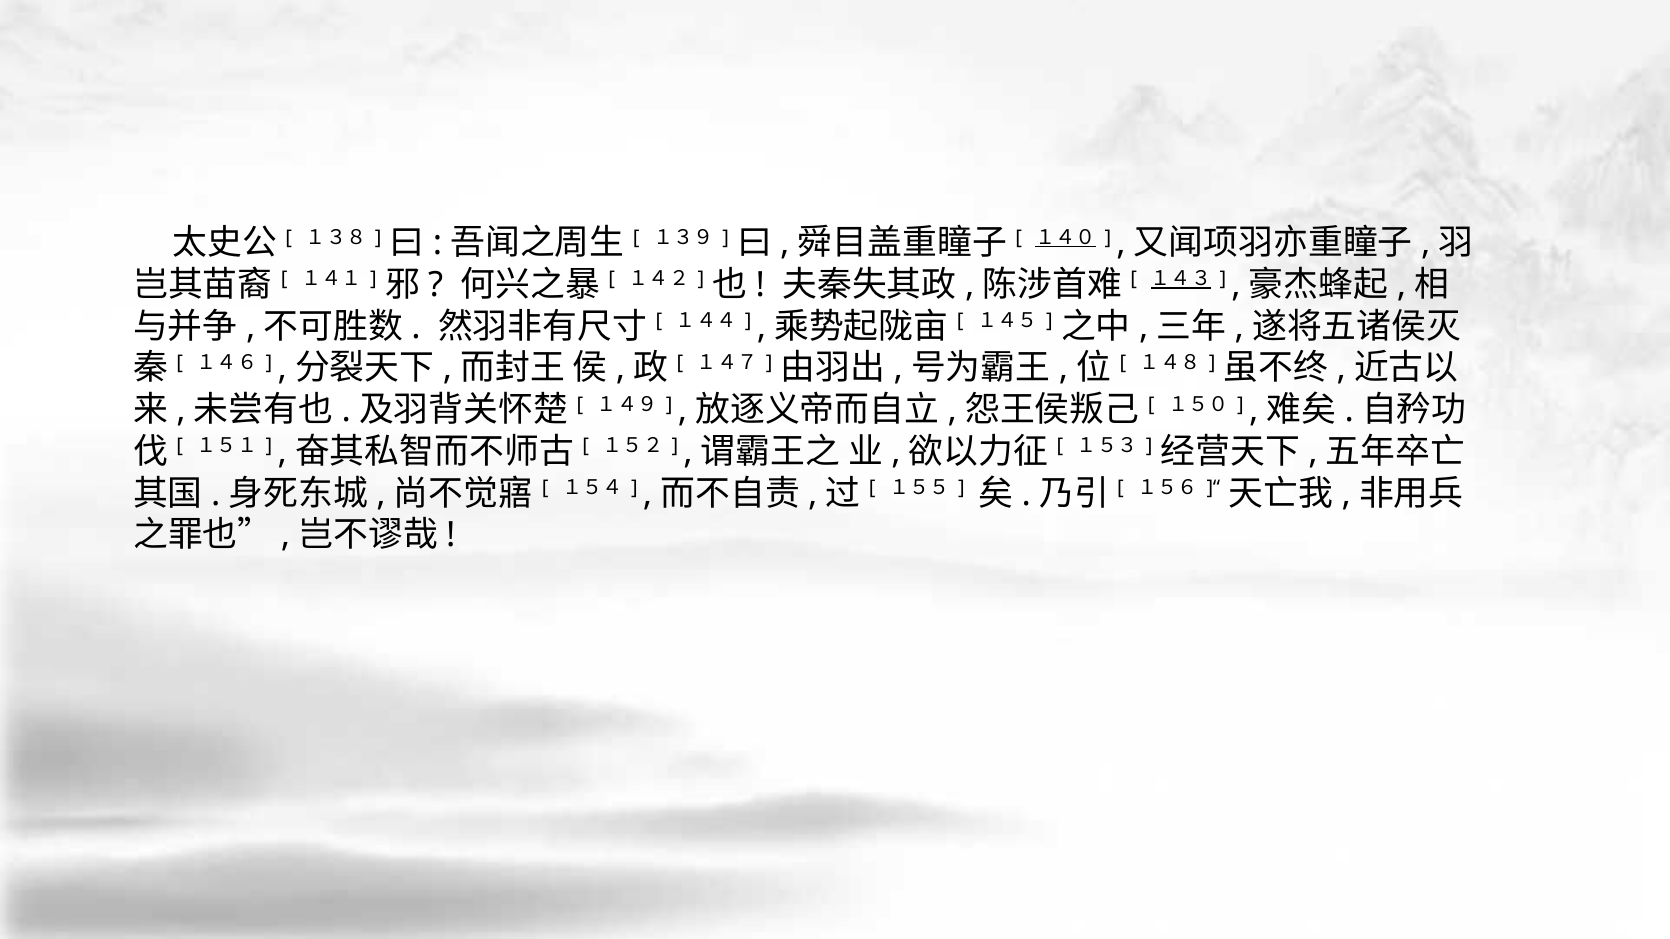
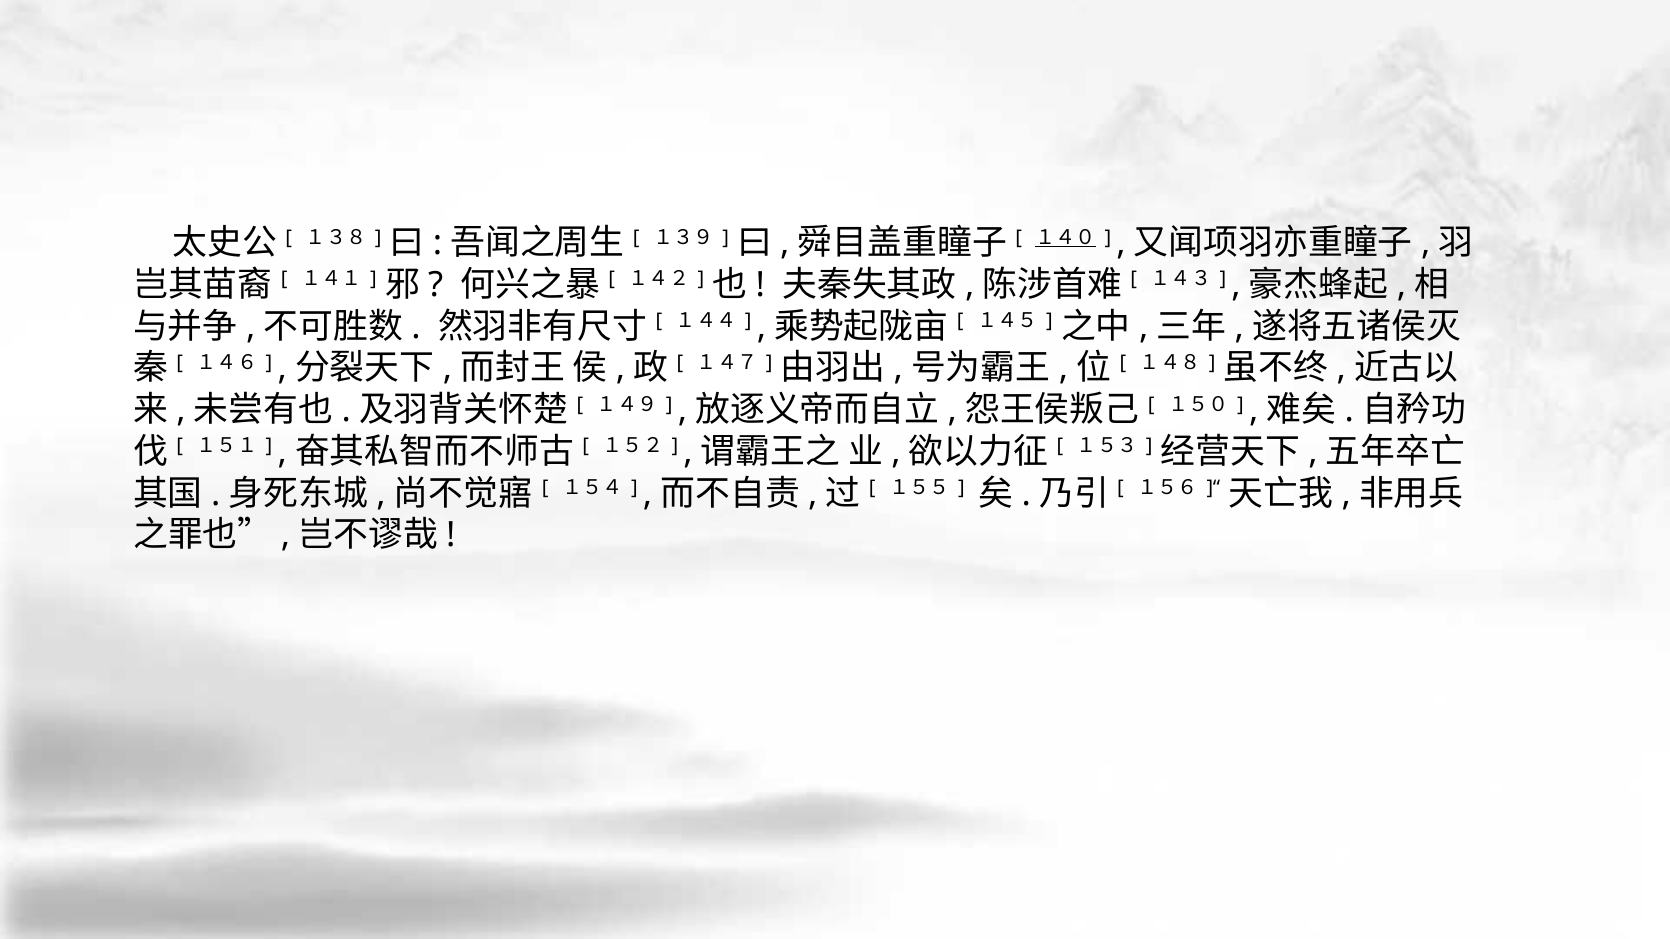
１４３ underline: present -> none (1181, 279)
